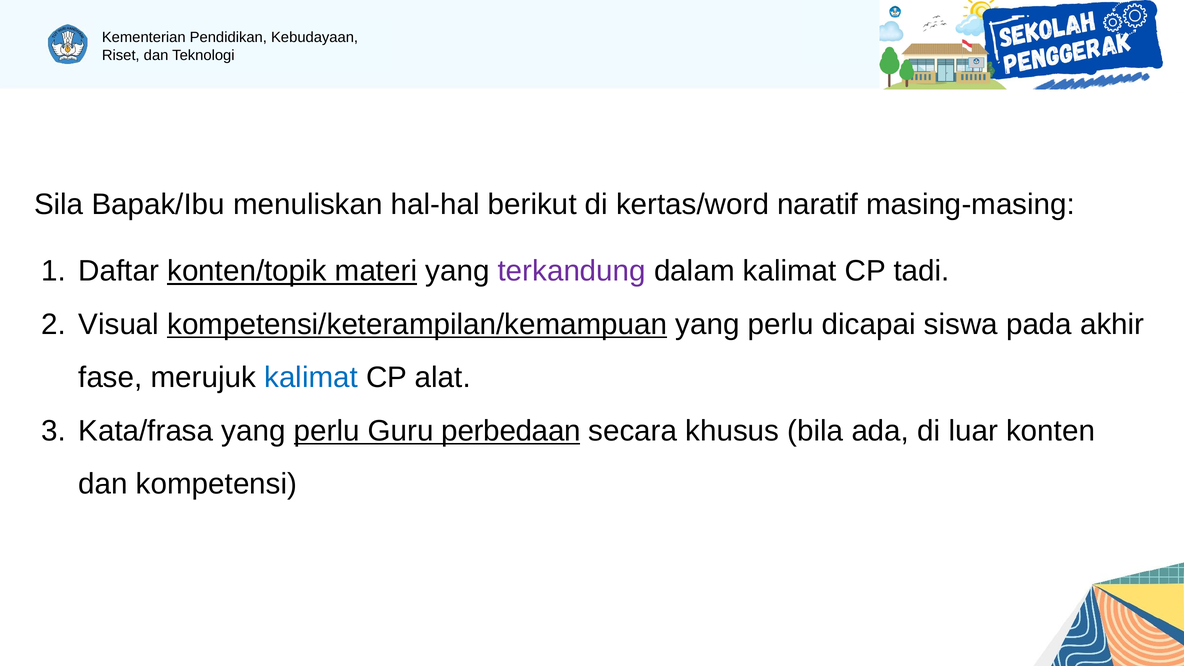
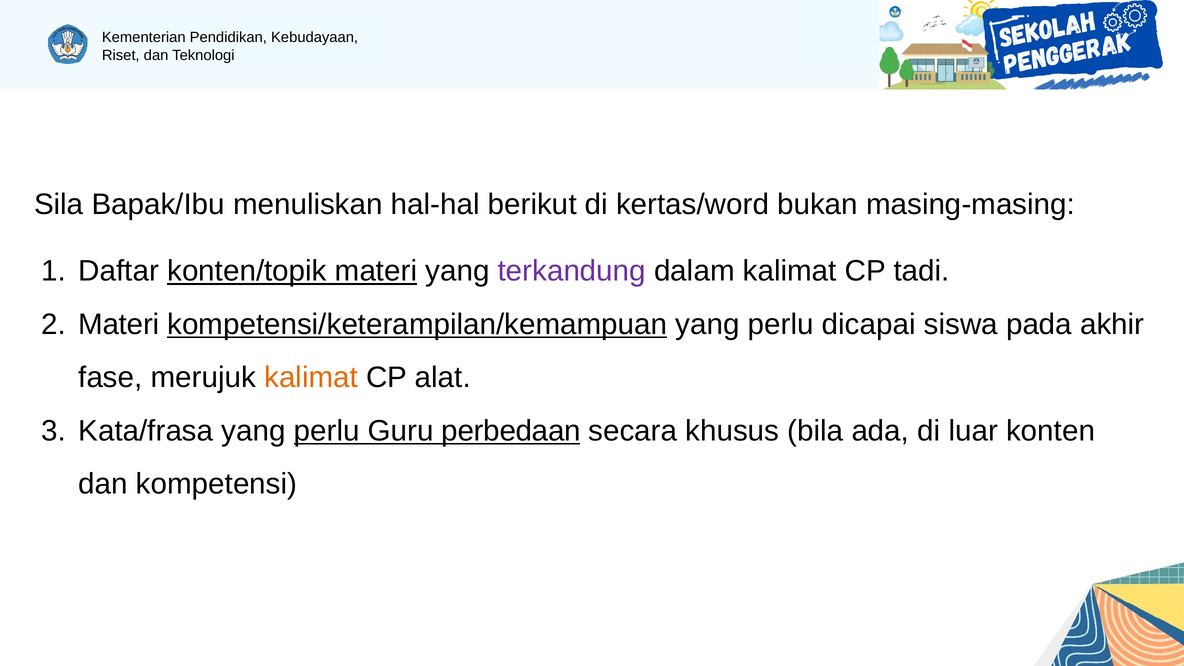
naratif: naratif -> bukan (818, 204)
Visual: Visual -> Materi (119, 324)
kalimat colour: blue -> orange (311, 378)
